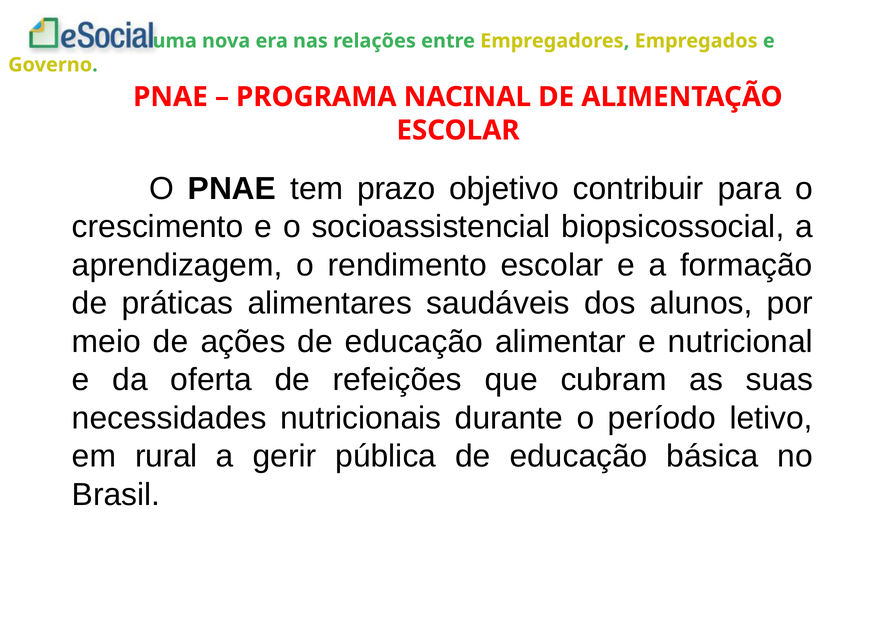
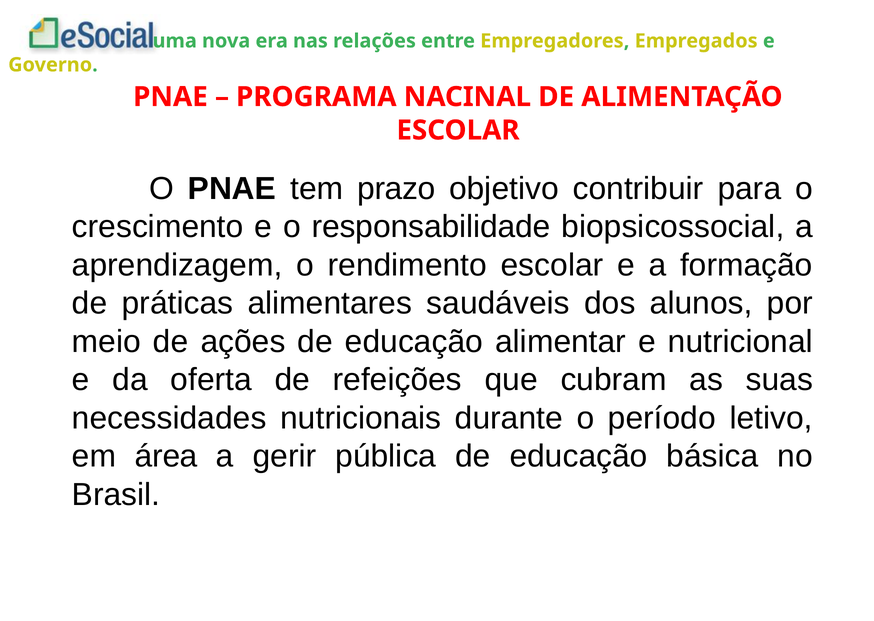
socioassistencial: socioassistencial -> responsabilidade (431, 227)
rural: rural -> área (166, 456)
